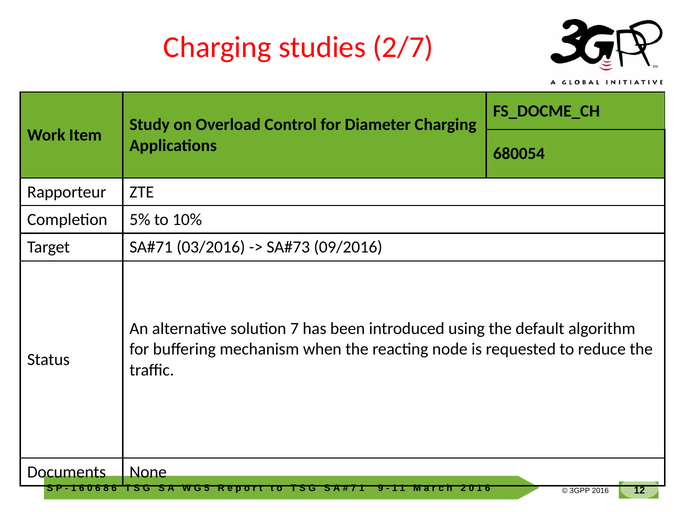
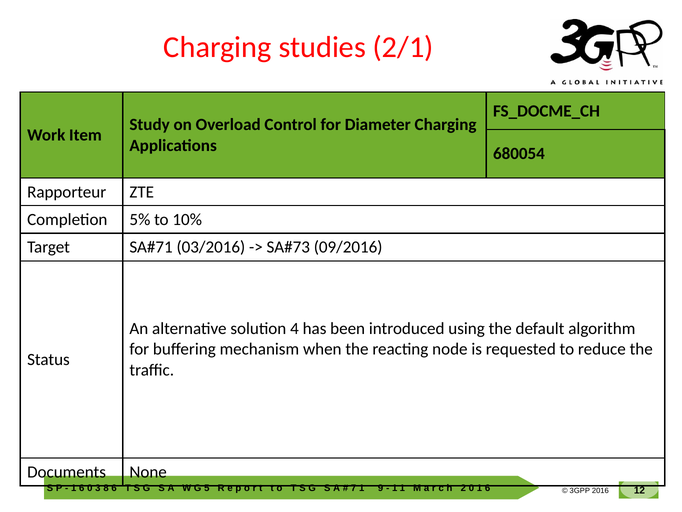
2/7: 2/7 -> 2/1 (403, 47)
solution 7: 7 -> 4 (294, 328)
6: 6 -> 3 (98, 487)
